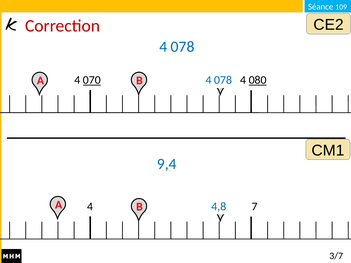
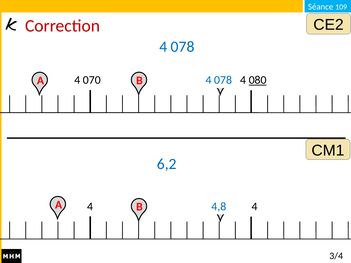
070 underline: present -> none (92, 80)
9,4: 9,4 -> 6,2 (167, 164)
4 7: 7 -> 4 (255, 207)
3/7: 3/7 -> 3/4 (336, 256)
